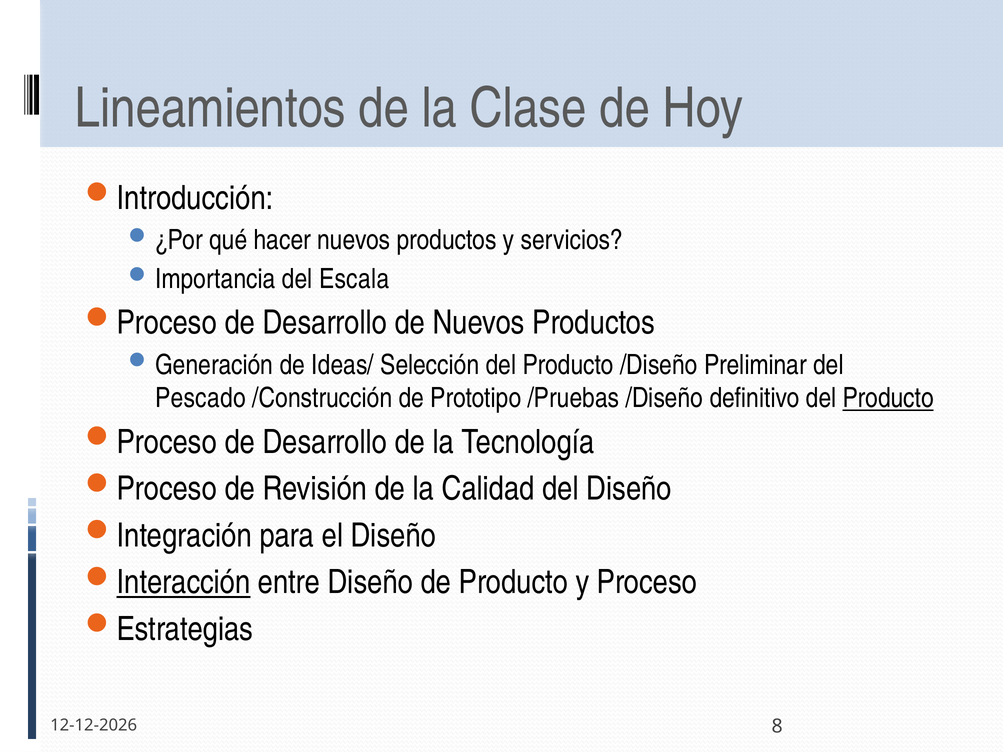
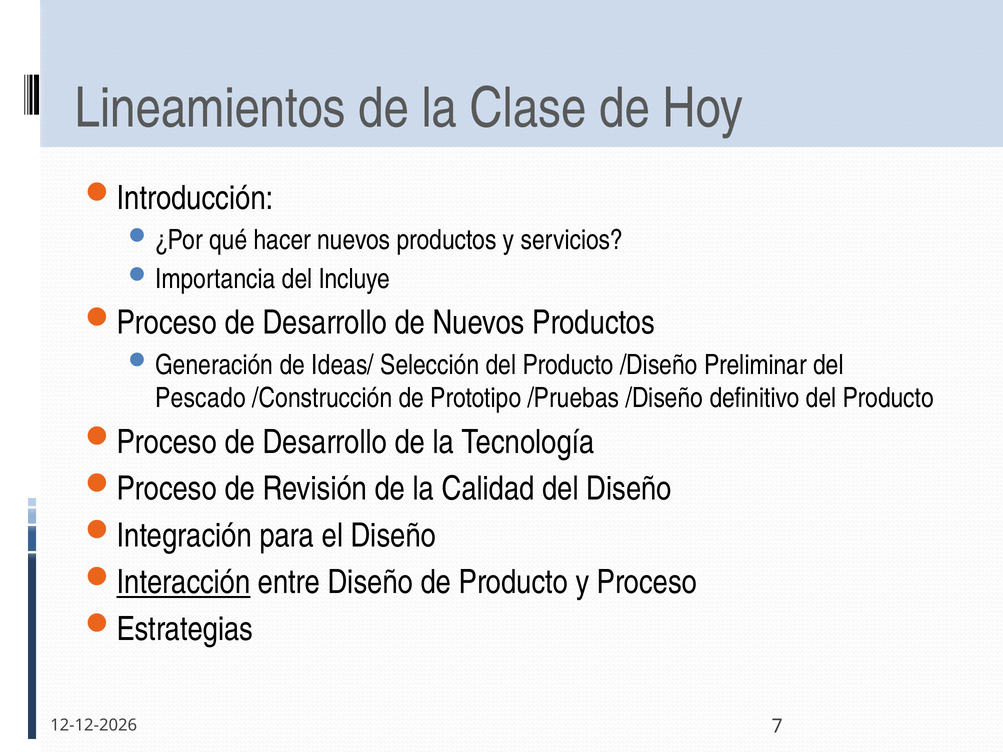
Escala: Escala -> Incluye (354, 279)
Producto underline: present -> none (888, 398)
8: 8 -> 7 (777, 726)
